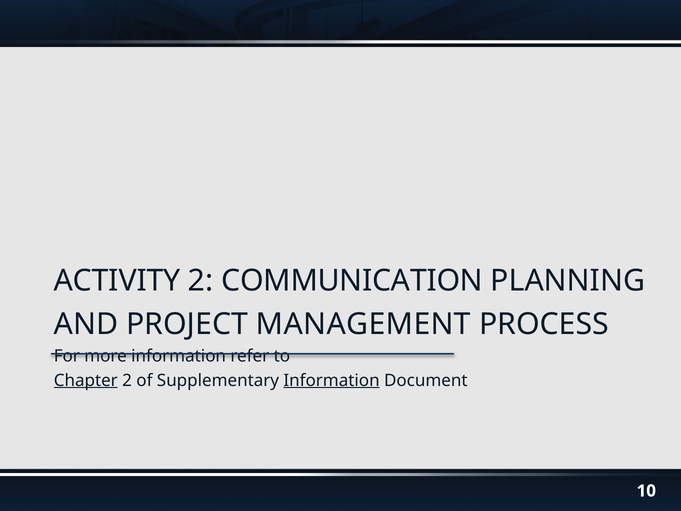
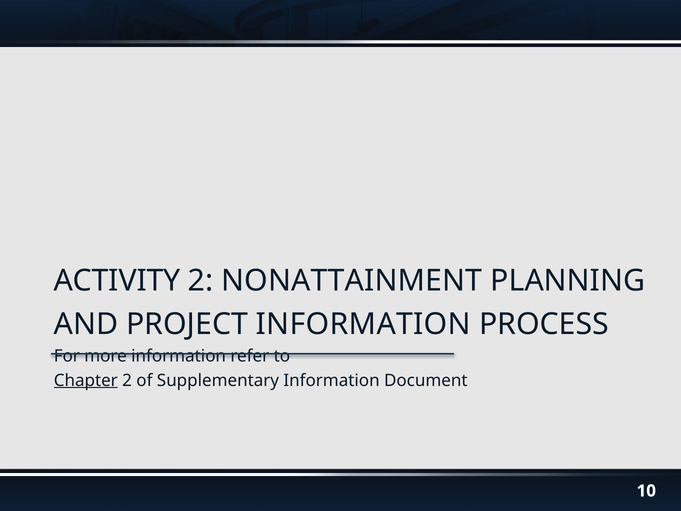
COMMUNICATION: COMMUNICATION -> NONATTAINMENT (352, 281)
PROJECT MANAGEMENT: MANAGEMENT -> INFORMATION (363, 324)
Information underline: present -> none (332, 380)
